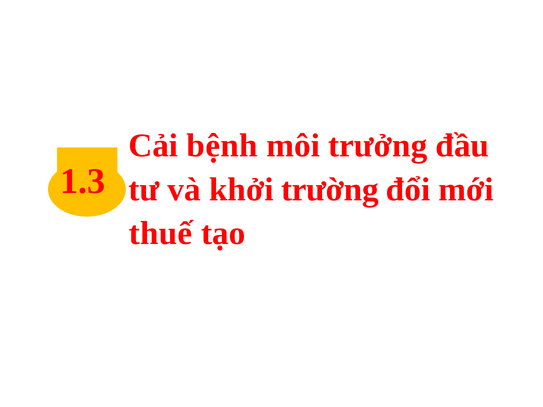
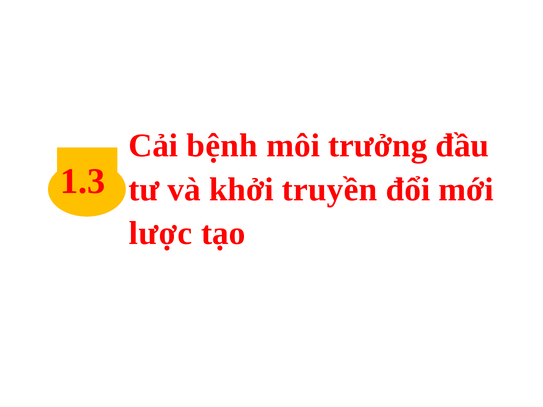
trường: trường -> truyền (330, 190)
thuế: thuế -> lược (161, 233)
